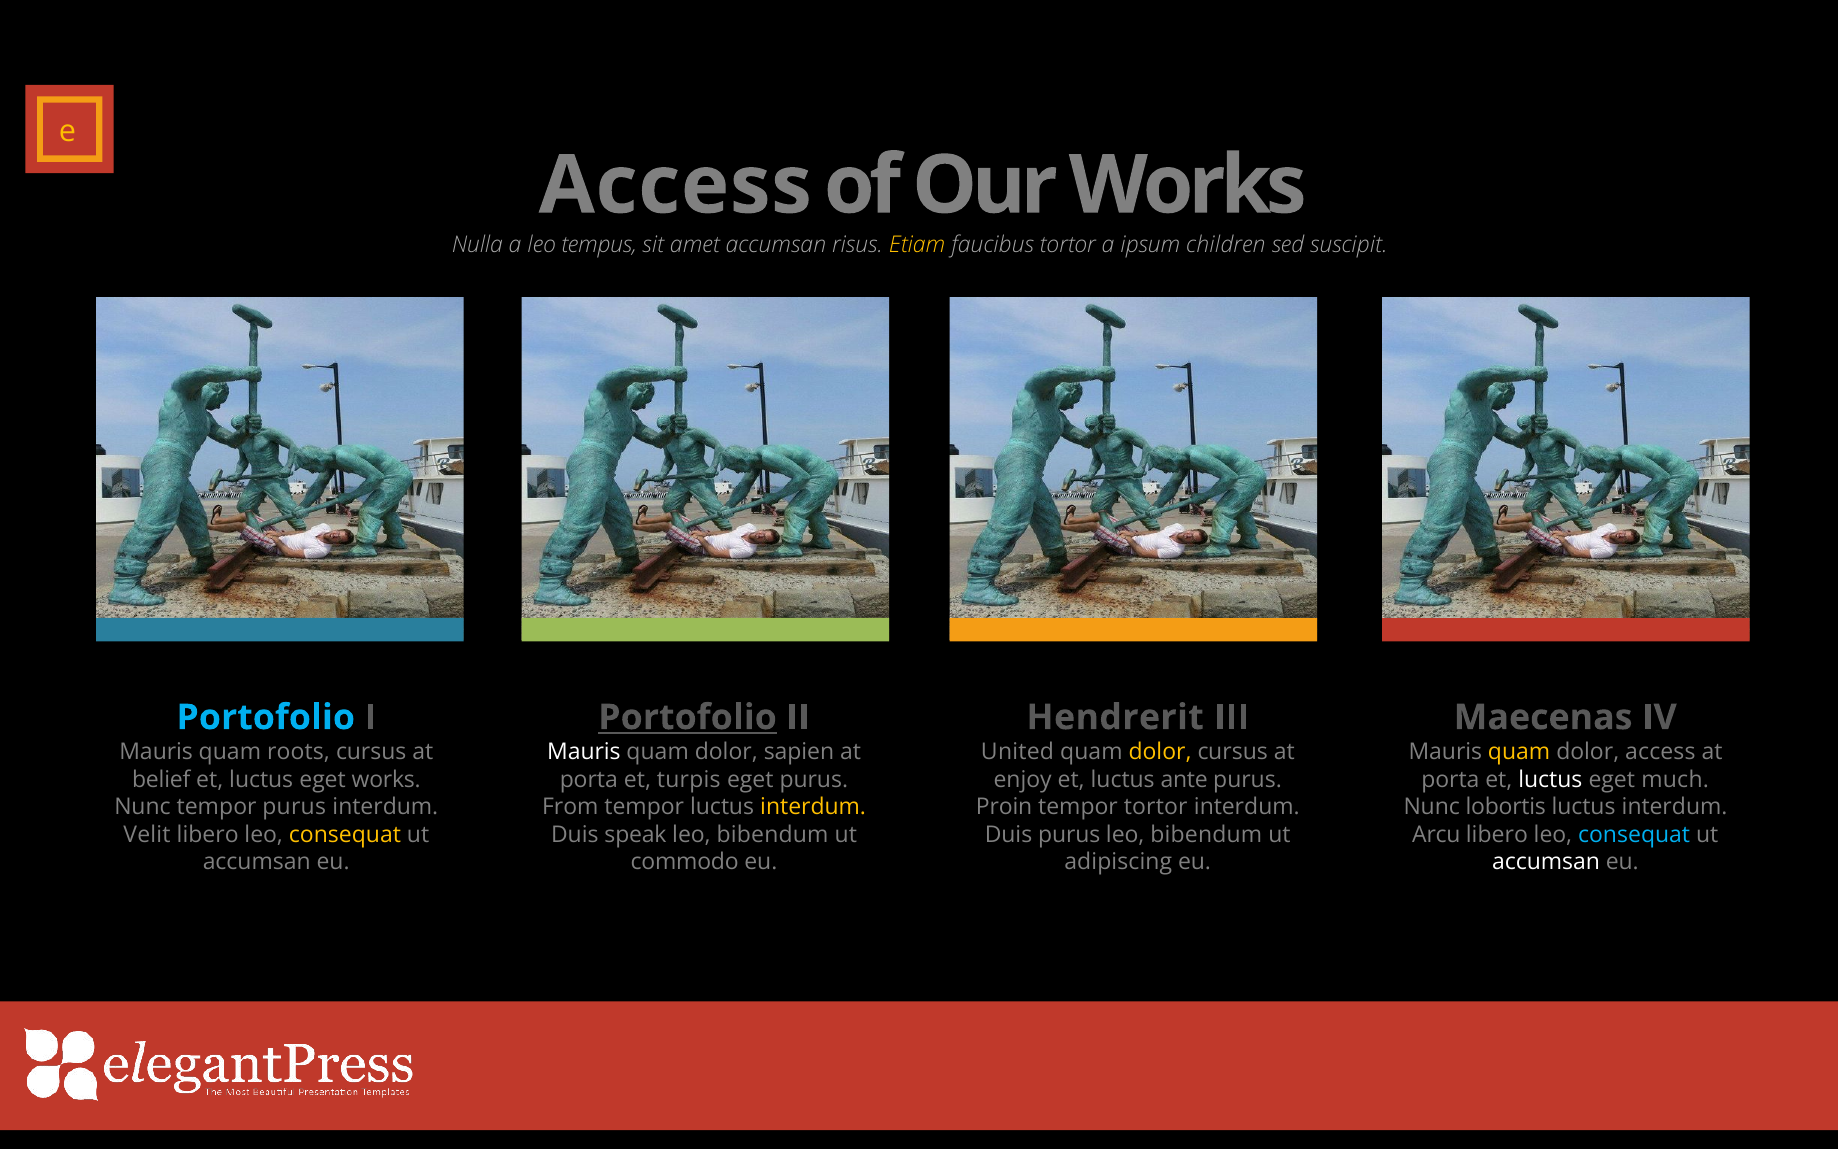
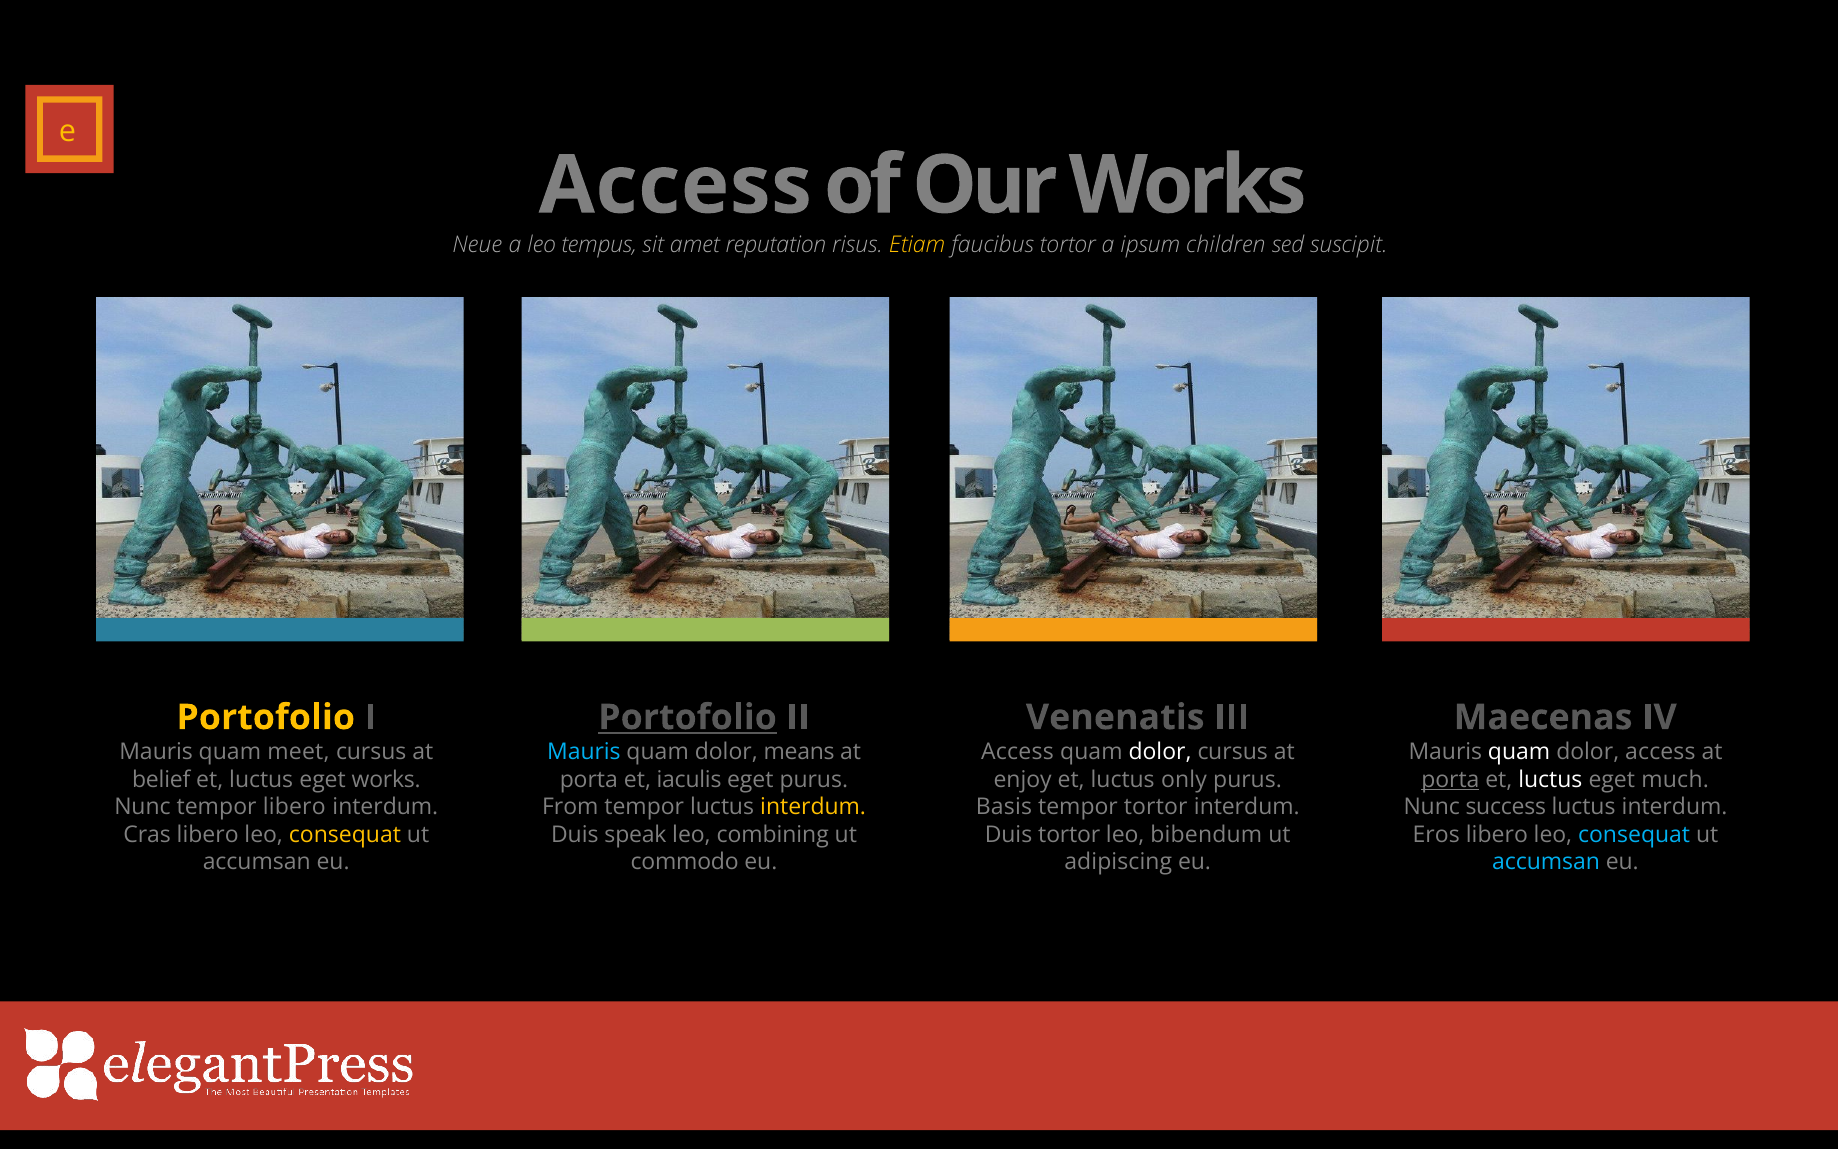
Nulla: Nulla -> Neue (477, 245)
amet accumsan: accumsan -> reputation (776, 245)
Portofolio colour: light blue -> yellow (266, 717)
Hendrerit: Hendrerit -> Venenatis (1115, 717)
roots: roots -> meet (298, 752)
Mauris colour: white -> light blue (584, 752)
sapien: sapien -> means (799, 752)
United: United -> Access (1017, 752)
dolor colour: yellow -> white (1160, 752)
quam colour: yellow -> white (1519, 752)
turpis: turpis -> iaculis (689, 779)
ante: ante -> only (1184, 779)
porta underline: none -> present (1450, 779)
tempor purus: purus -> libero (294, 807)
Proin: Proin -> Basis (1004, 807)
lobortis: lobortis -> success (1506, 807)
Velit: Velit -> Cras (147, 835)
bibendum: bibendum -> combining (773, 835)
Duis purus: purus -> tortor (1069, 835)
Arcu: Arcu -> Eros (1436, 835)
accumsan colour: white -> light blue (1546, 862)
